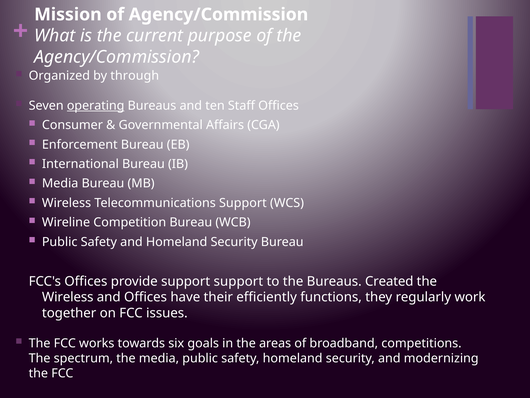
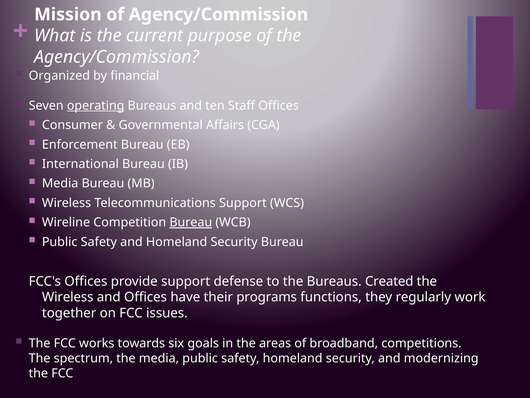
through: through -> financial (135, 76)
Bureau underline: none -> present (191, 222)
support support: support -> defense (238, 281)
efficiently: efficiently -> programs (267, 297)
